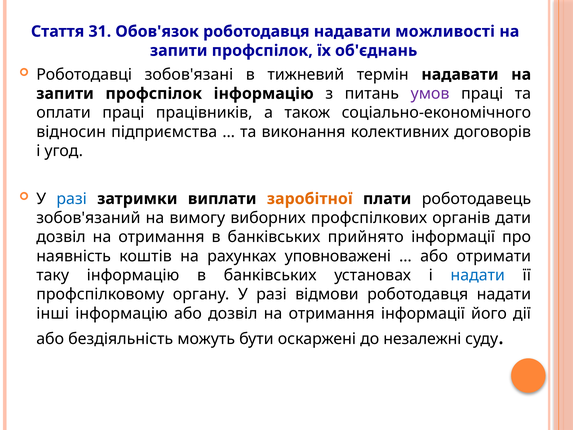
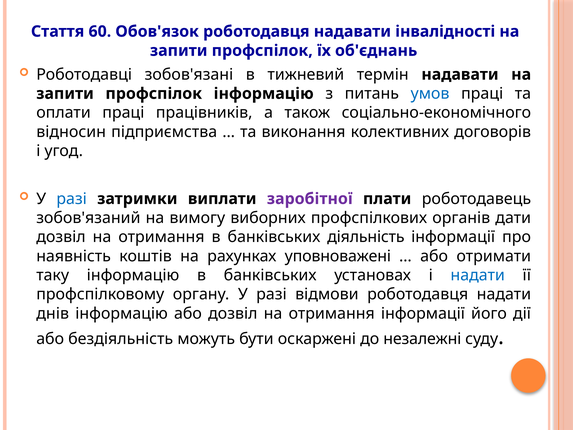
31: 31 -> 60 (100, 31)
можливості: можливості -> інвалідності (445, 31)
умов colour: purple -> blue (430, 94)
заробітної colour: orange -> purple (310, 199)
прийнято: прийнято -> діяльність (366, 237)
інші: інші -> днів (53, 313)
